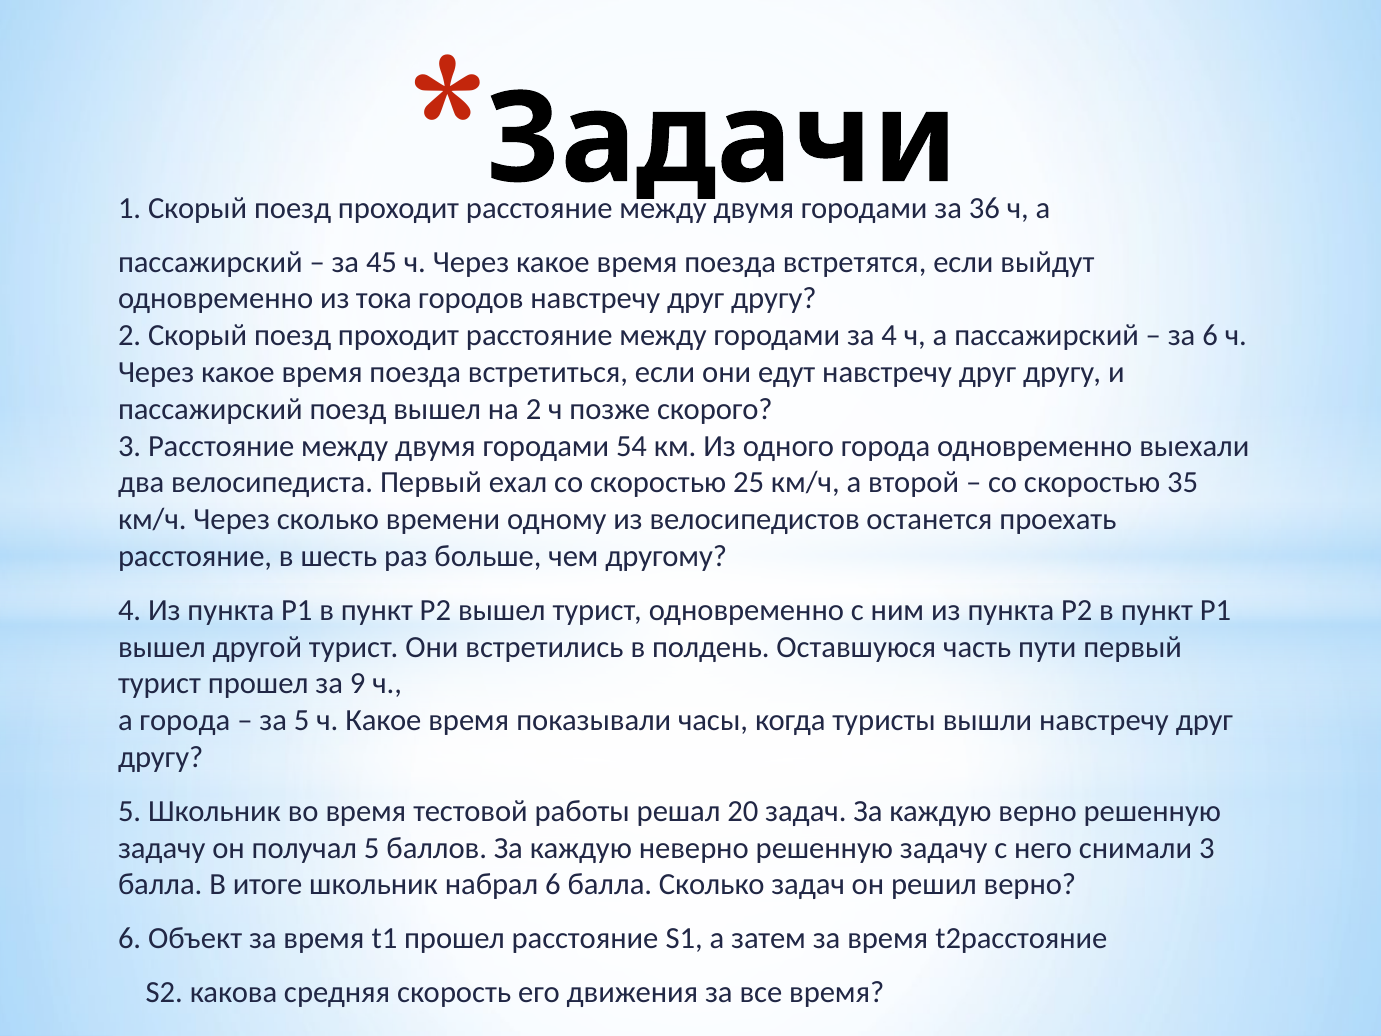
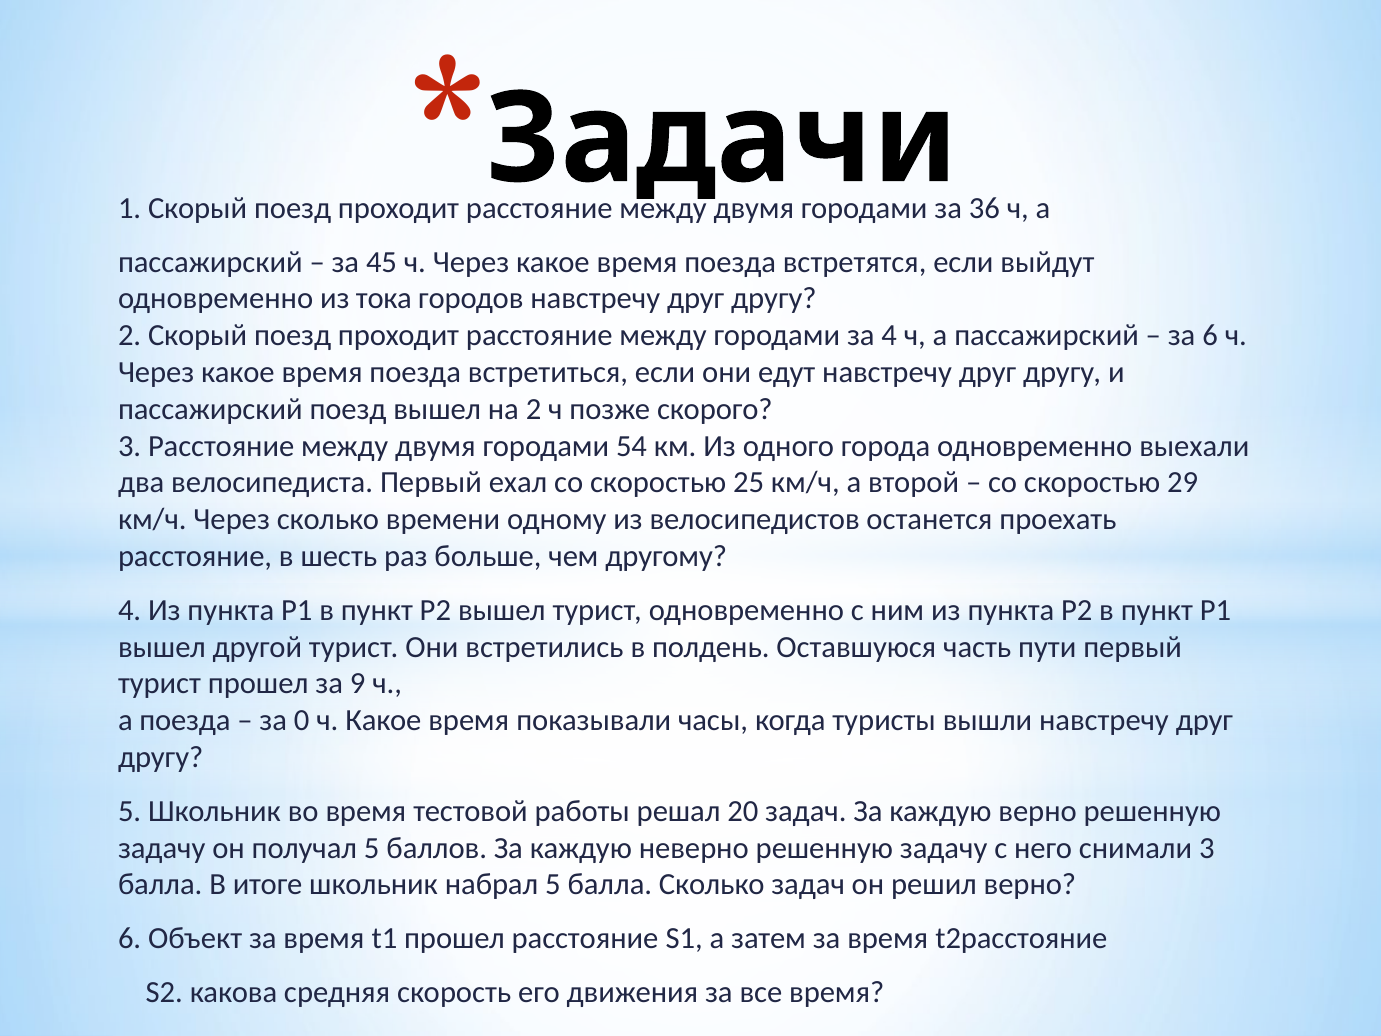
35: 35 -> 29 (1183, 483)
а города: города -> поезда (185, 721)
за 5: 5 -> 0 (302, 721)
набрал 6: 6 -> 5 (553, 885)
